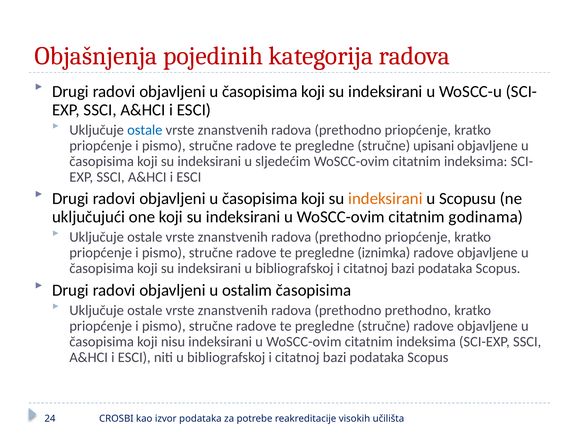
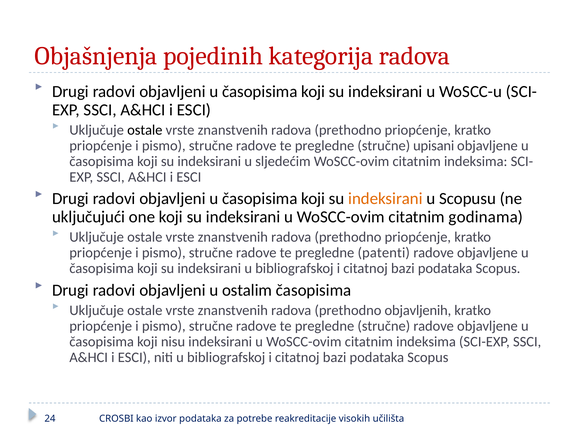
ostale colour: blue -> black (145, 130)
iznimka: iznimka -> patenti (384, 252)
prethodno prethodno: prethodno -> objavljenih (418, 310)
